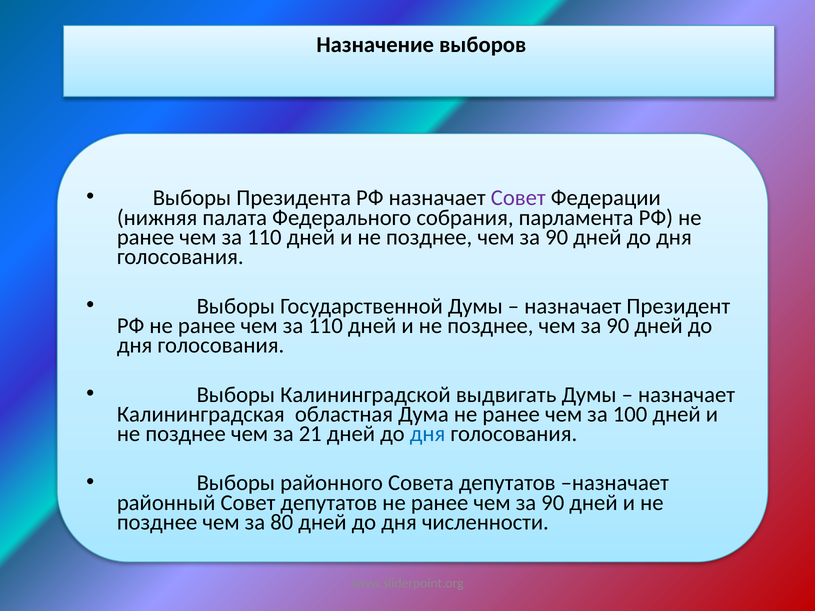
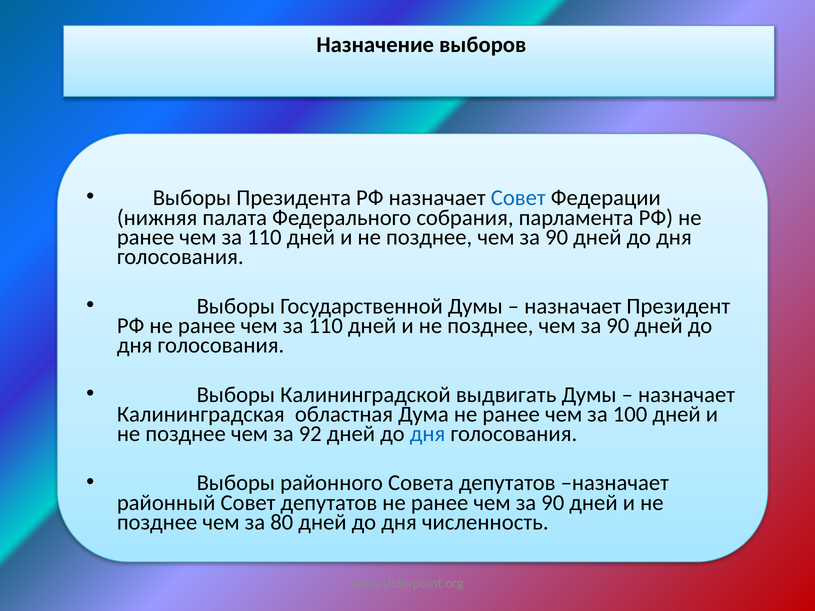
Совет colour: purple -> blue (518, 198)
21: 21 -> 92 (310, 434)
численности: численности -> численность (485, 522)
